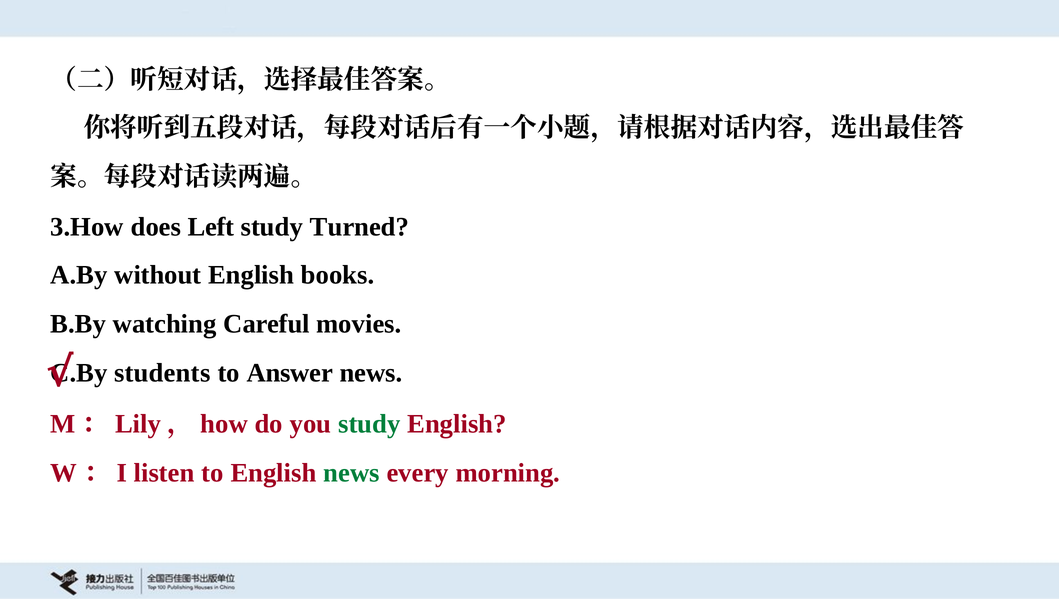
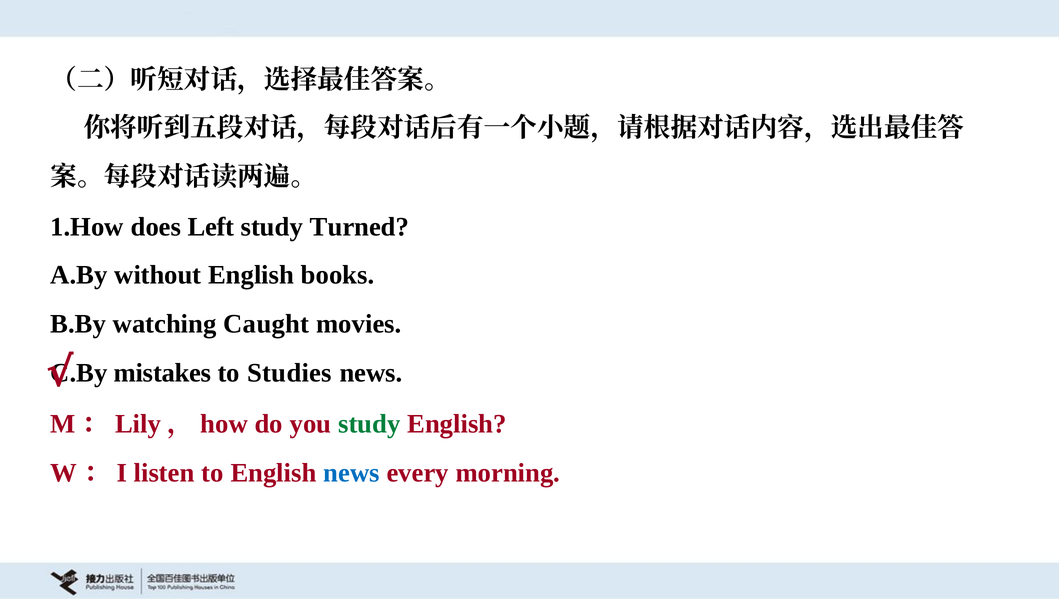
3.How: 3.How -> 1.How (87, 227)
Careful: Careful -> Caught (266, 324)
students: students -> mistakes (163, 373)
Answer: Answer -> Studies (290, 373)
news colour: green -> blue (352, 473)
